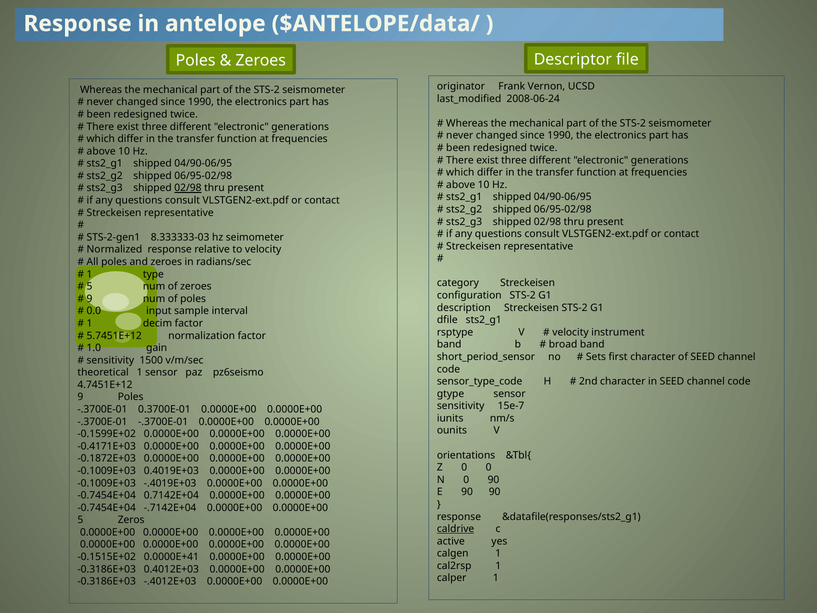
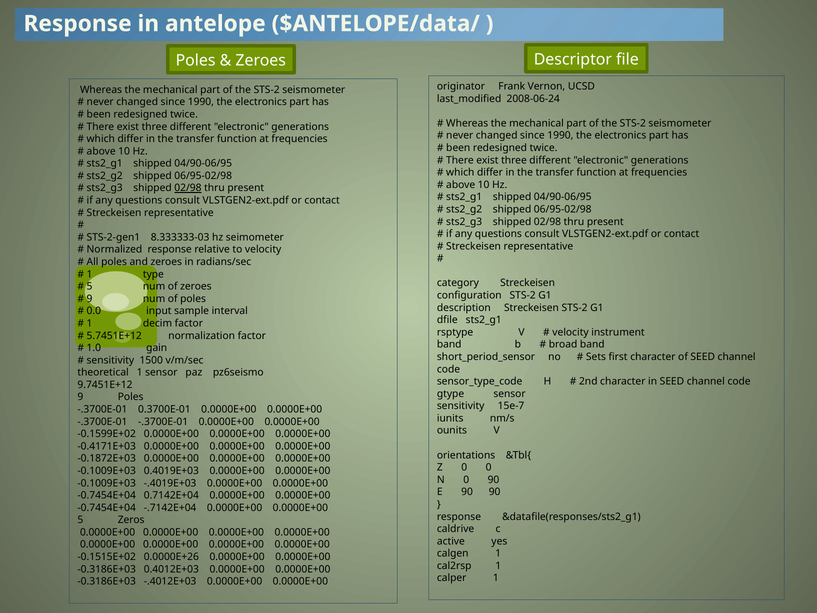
4.7451E+12: 4.7451E+12 -> 9.7451E+12 (105, 385)
caldrive underline: present -> none (456, 529)
0.0000E+41: 0.0000E+41 -> 0.0000E+26 (171, 557)
